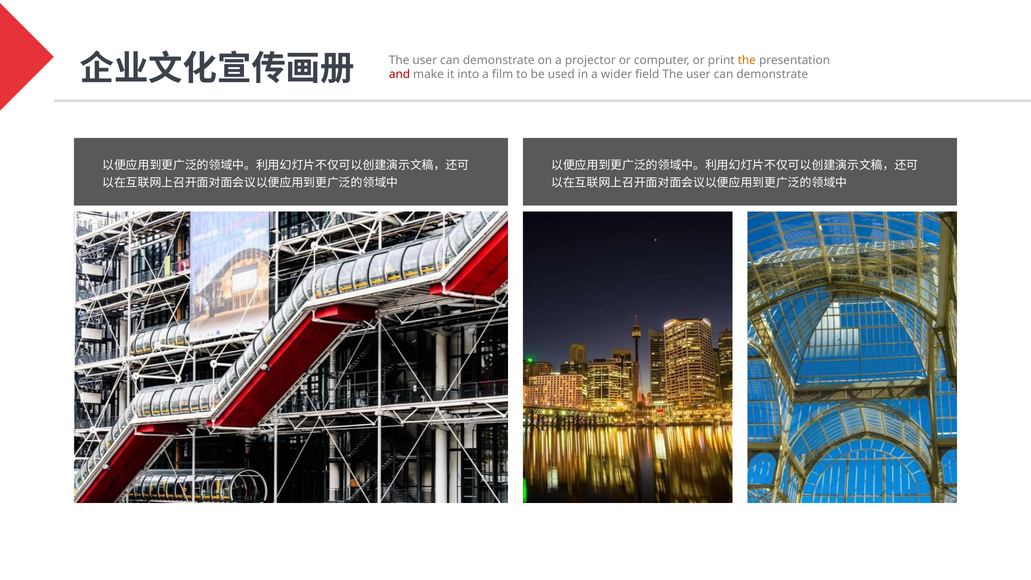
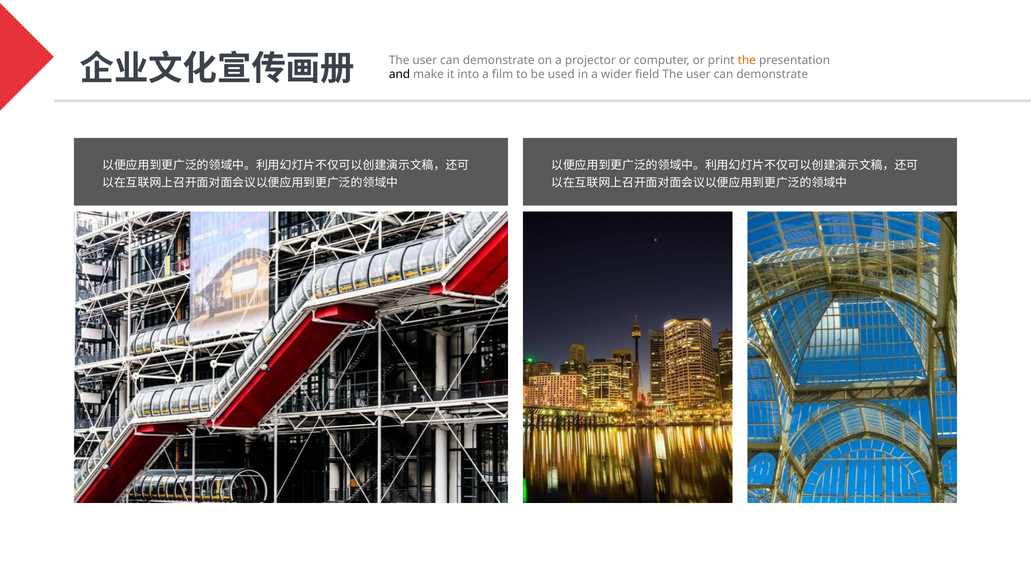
and colour: red -> black (399, 75)
